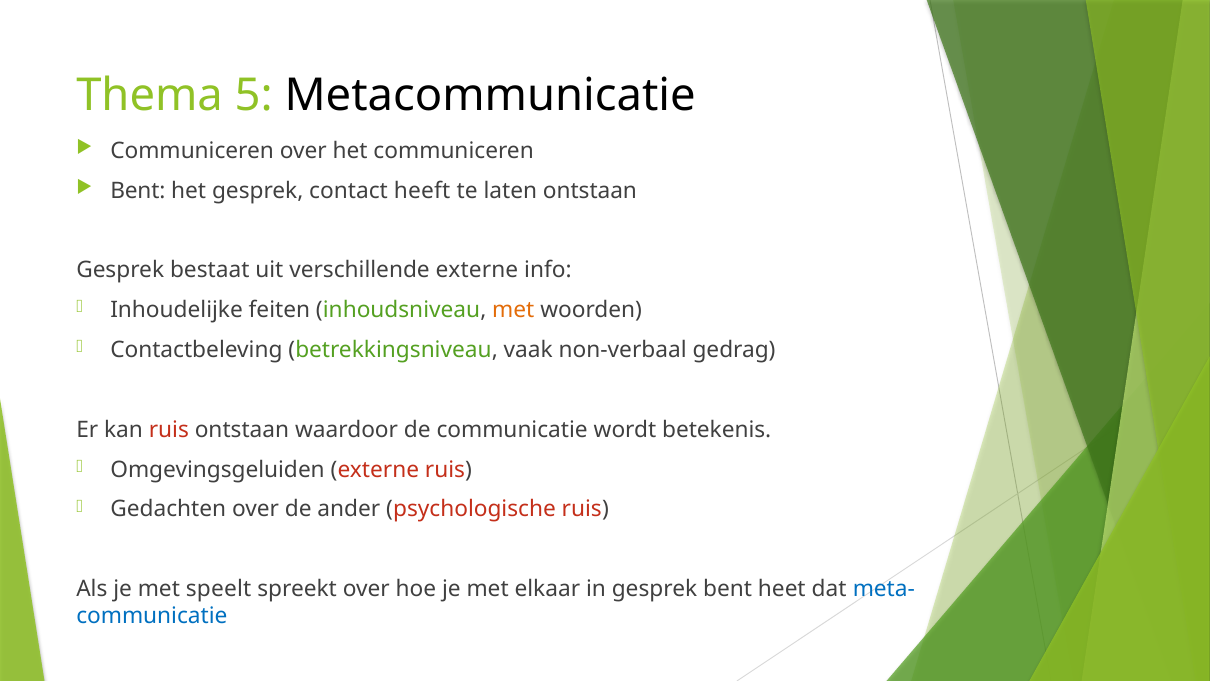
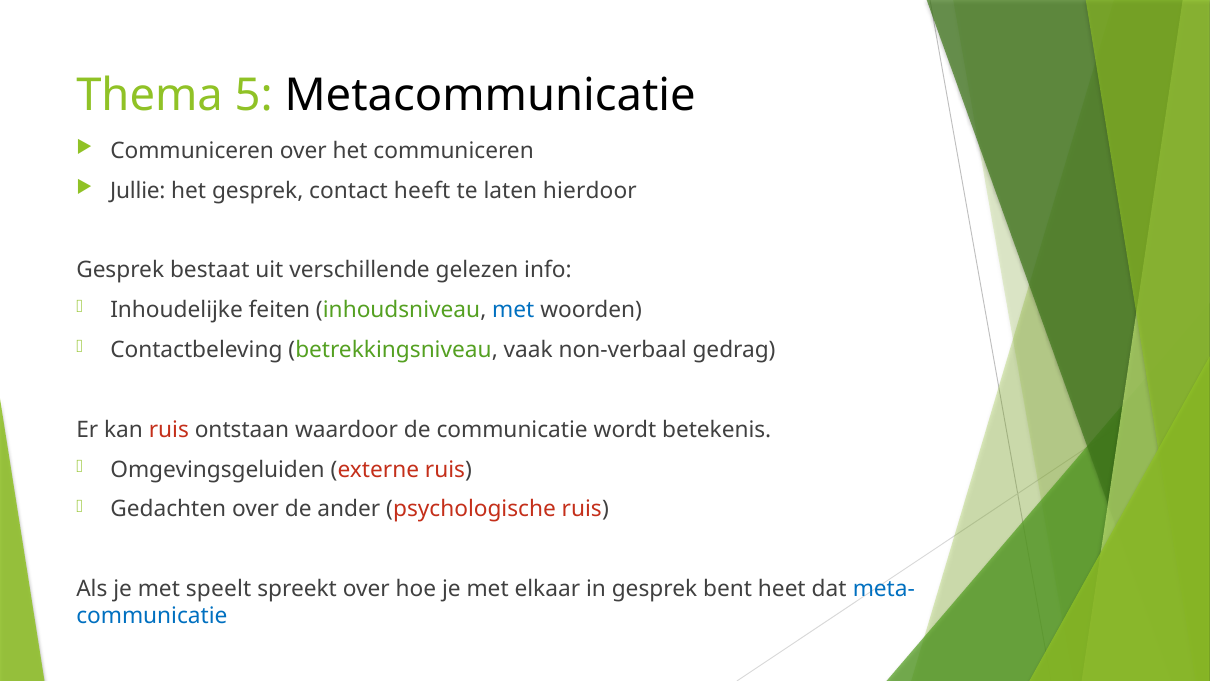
Bent: Bent -> Jullie (138, 191)
laten ontstaan: ontstaan -> hierdoor (590, 191)
verschillende externe: externe -> gelezen (477, 270)
met colour: orange -> blue (513, 310)
